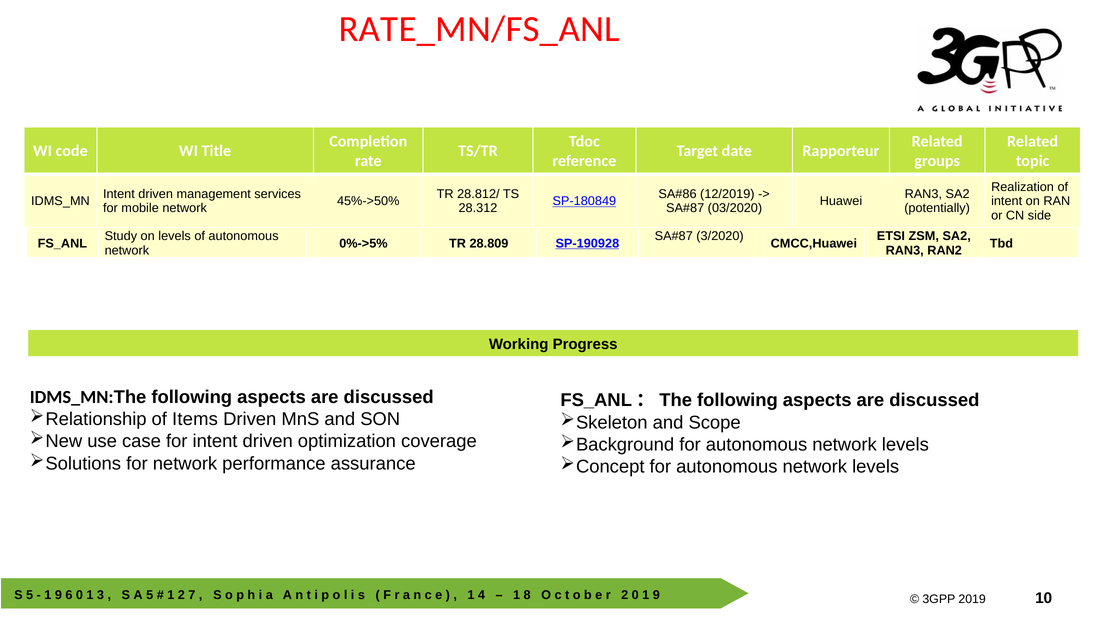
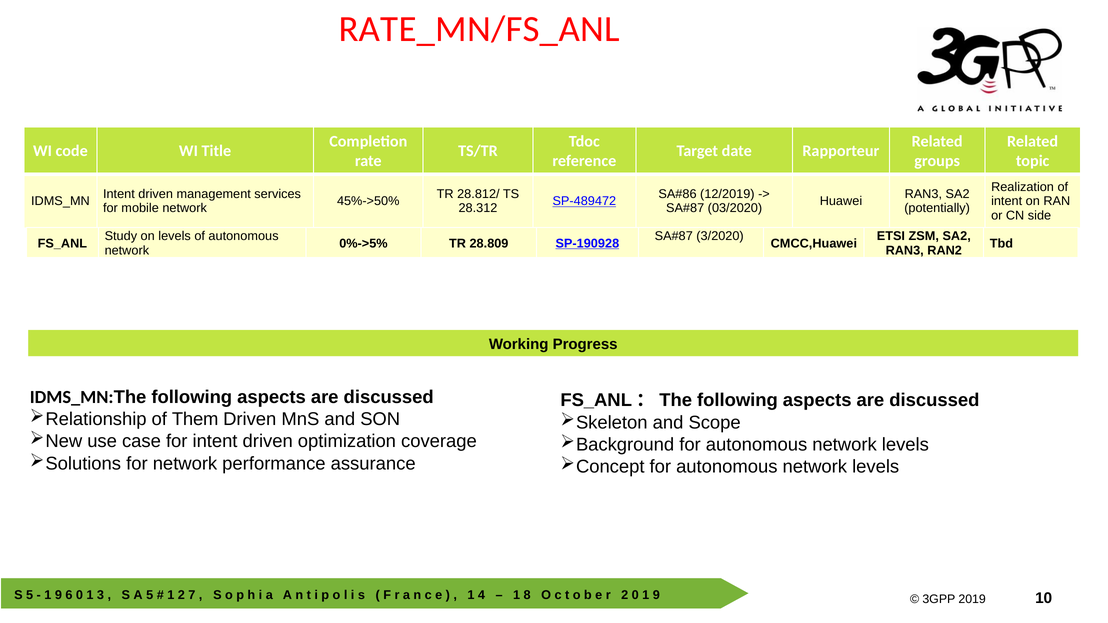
SP-180849: SP-180849 -> SP-489472 (584, 201)
Items: Items -> Them (195, 419)
